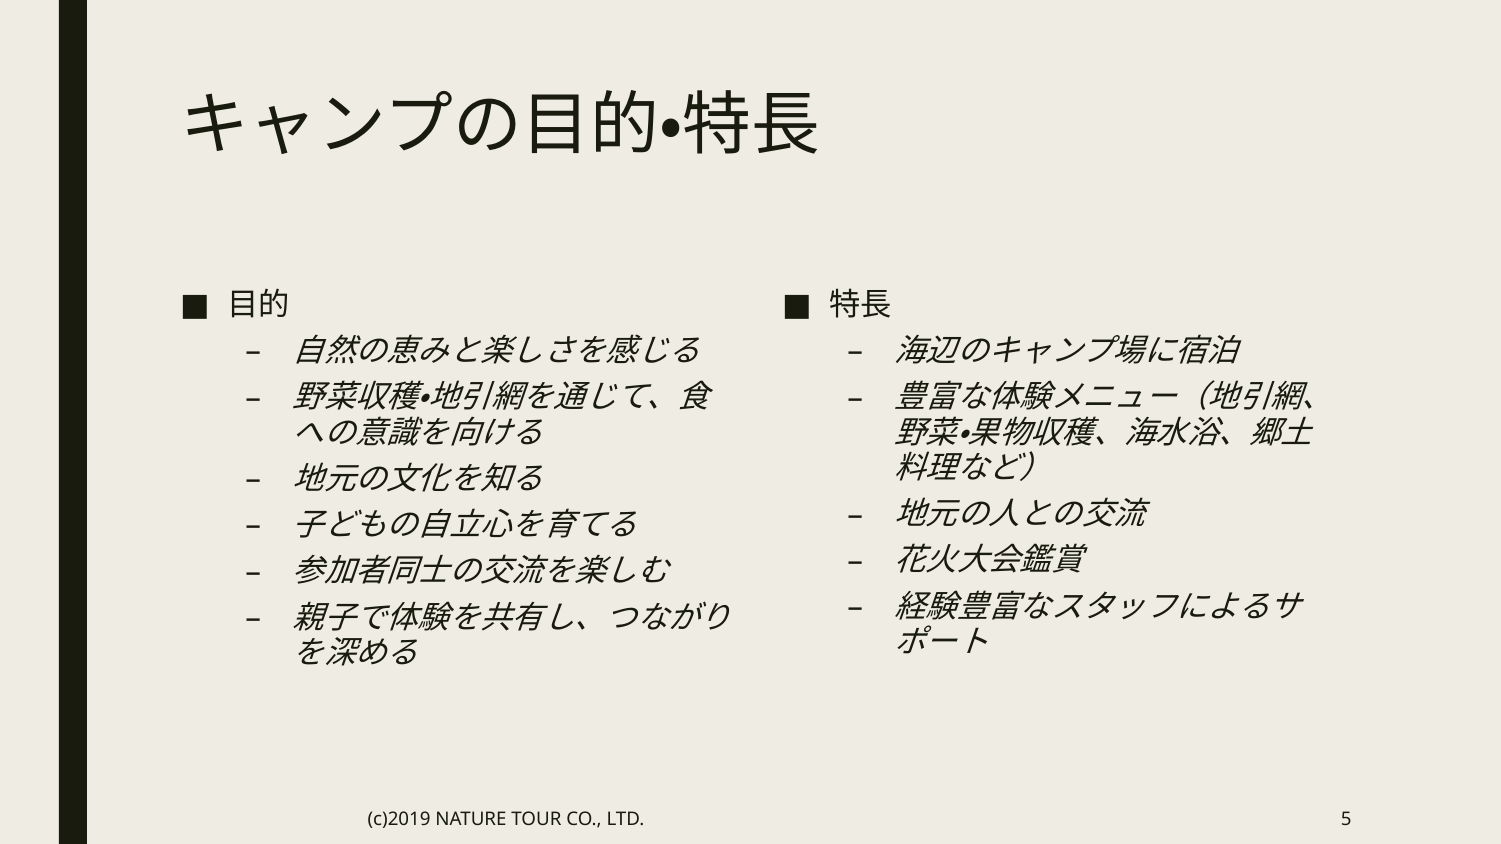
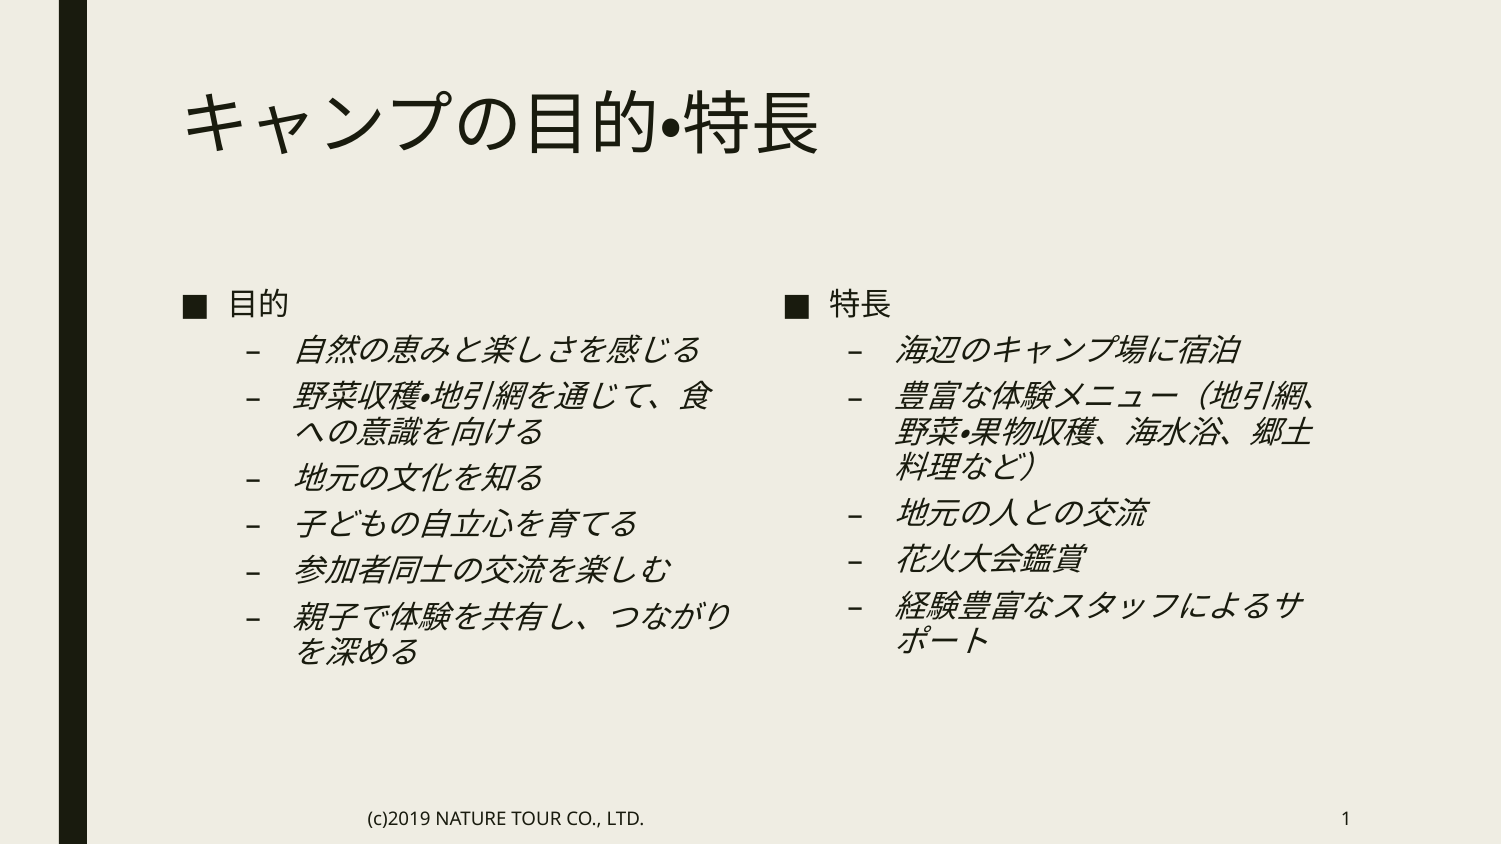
5: 5 -> 1 (1346, 819)
